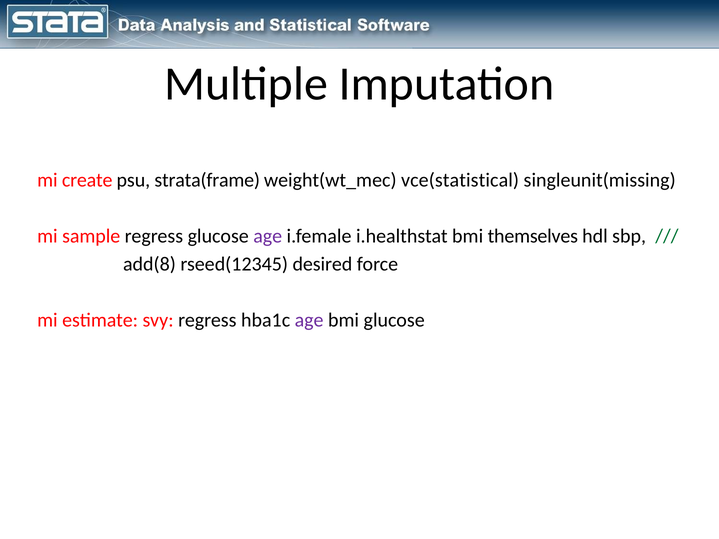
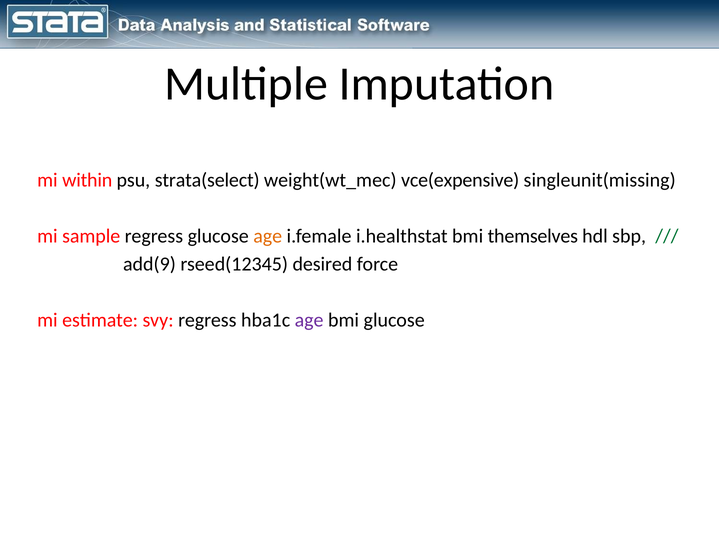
create: create -> within (87, 180)
strata(frame: strata(frame -> strata(select (207, 180)
vce(statistical: vce(statistical -> vce(expensive (460, 180)
age colour: purple -> orange (268, 236)
add(8: add(8 -> add(9 (149, 264)
